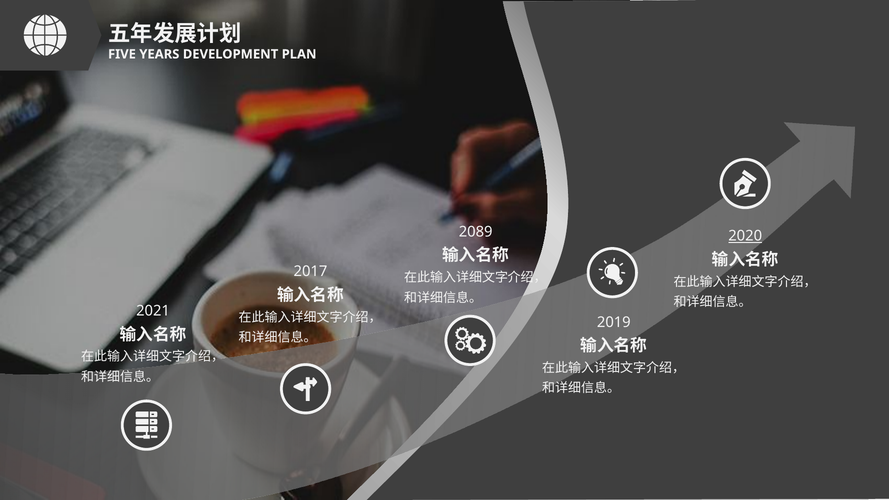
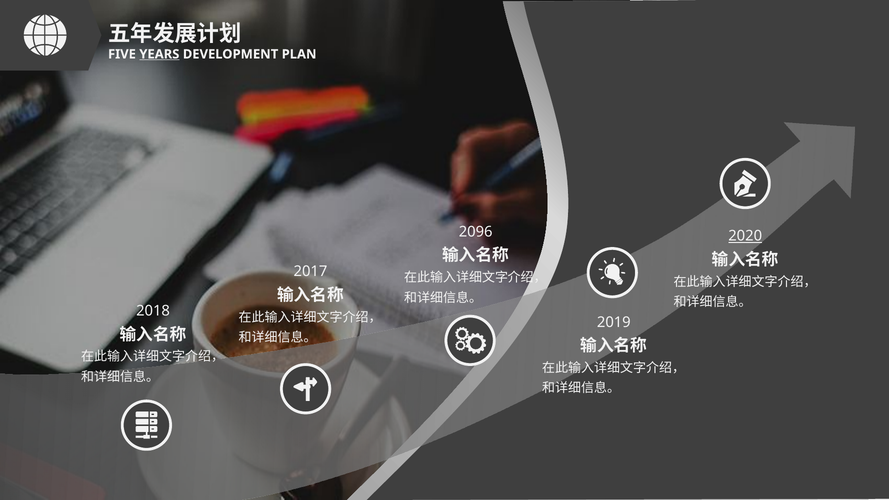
YEARS underline: none -> present (159, 54)
2089: 2089 -> 2096 (476, 232)
2021: 2021 -> 2018 (153, 311)
